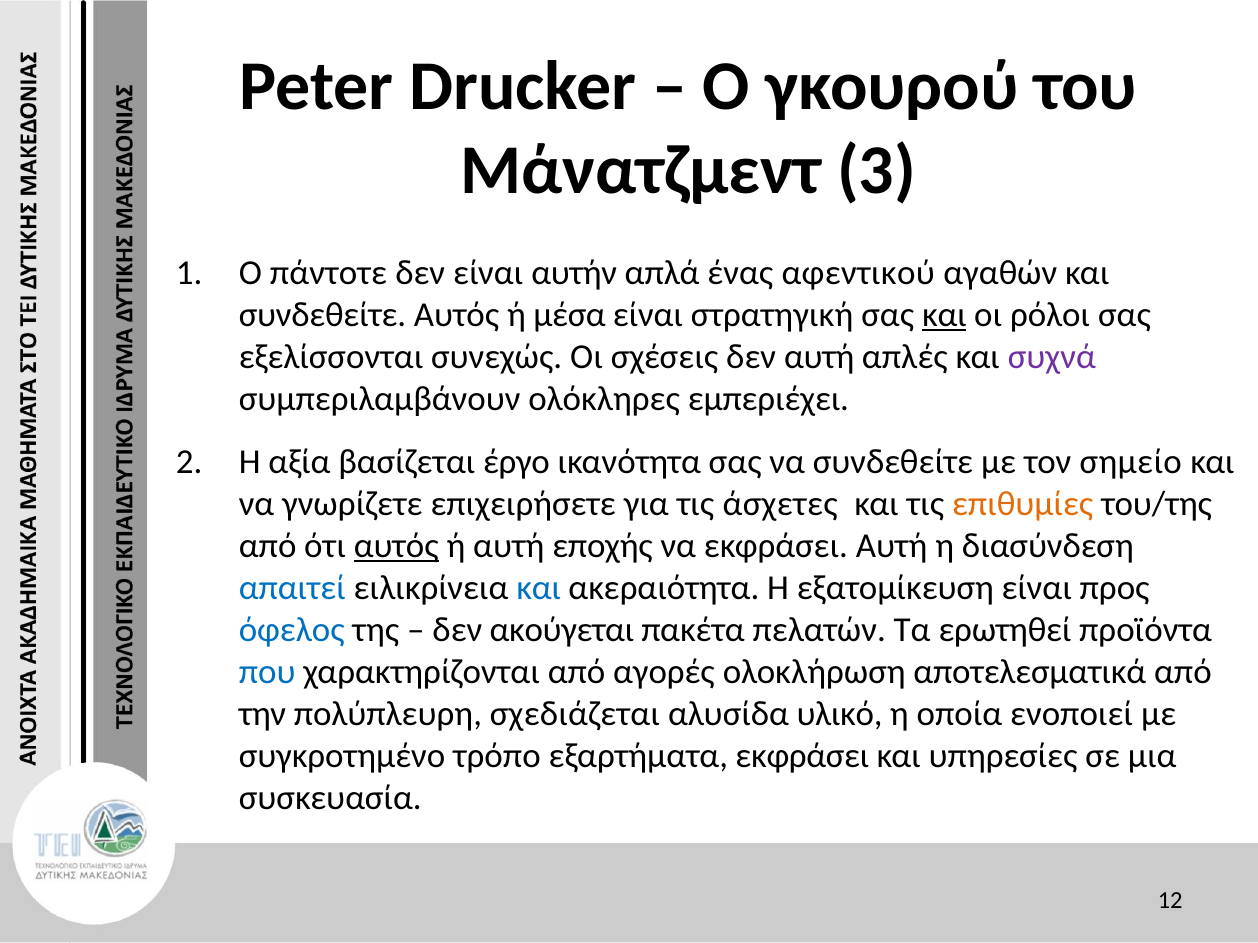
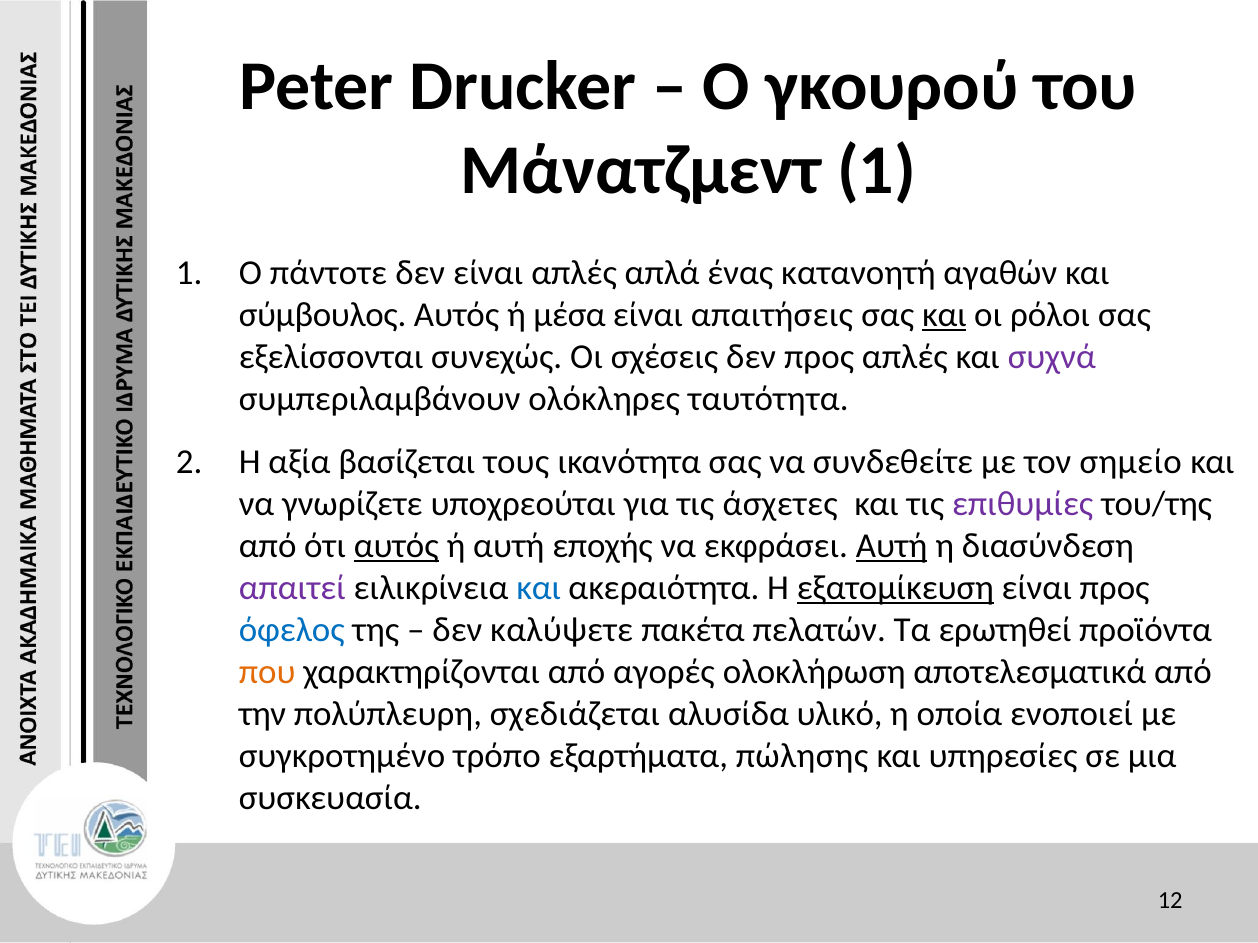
Μάνατζμεντ 3: 3 -> 1 (876, 171)
είναι αυτήν: αυτήν -> απλές (574, 274)
αφεντικού: αφεντικού -> κατανοητή (858, 274)
συνδεθείτε: συνδεθείτε -> σύμβουλος (323, 316)
στρατηγική: στρατηγική -> απαιτήσεις (772, 316)
δεν αυτή: αυτή -> προς (819, 357)
εμπεριέχει: εμπεριέχει -> ταυτότητα (768, 399)
έργο: έργο -> τους (516, 462)
επιχειρήσετε: επιχειρήσετε -> υποχρεούται (523, 504)
επιθυμίες colour: orange -> purple (1023, 504)
Αυτή underline: none -> present (892, 546)
απαιτεί colour: blue -> purple (292, 588)
εξατομίκευση underline: none -> present (895, 588)
ακούγεται: ακούγεται -> καλύψετε (562, 630)
που colour: blue -> orange (267, 672)
εξαρτήματα εκφράσει: εκφράσει -> πώλησης (802, 756)
